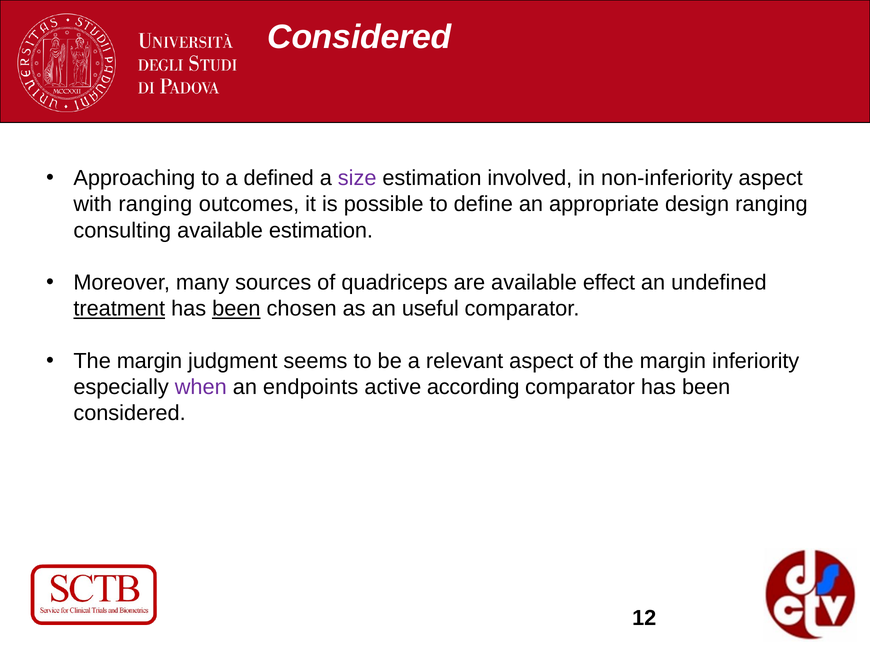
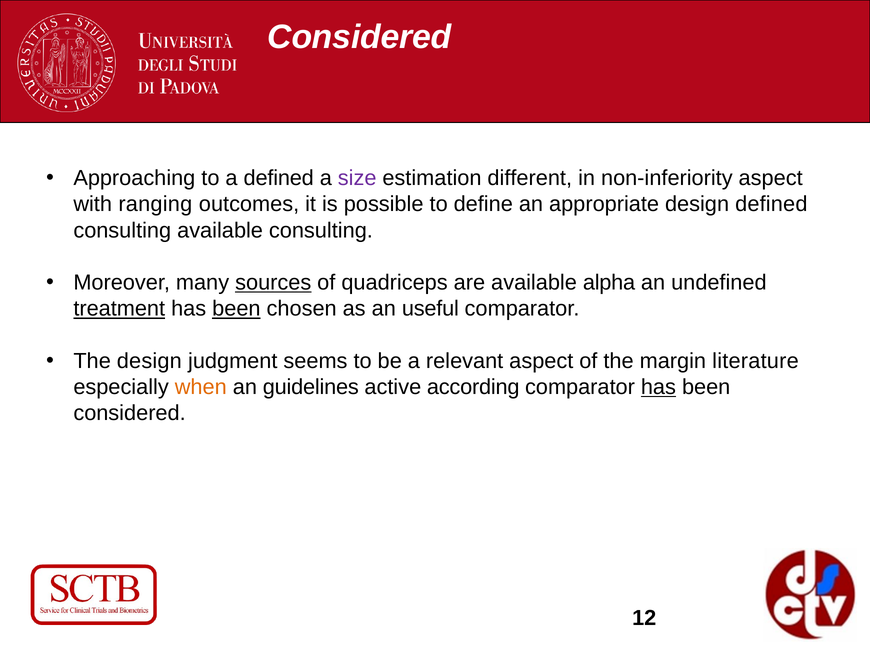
involved: involved -> different (530, 178)
design ranging: ranging -> defined (771, 204)
available estimation: estimation -> consulting (321, 230)
sources underline: none -> present (273, 282)
effect: effect -> alpha (609, 282)
margin: margin -> design (149, 361)
inferiority: inferiority -> literature (755, 361)
when colour: purple -> orange (201, 387)
endpoints: endpoints -> guidelines (311, 387)
has underline: none -> present (658, 387)
